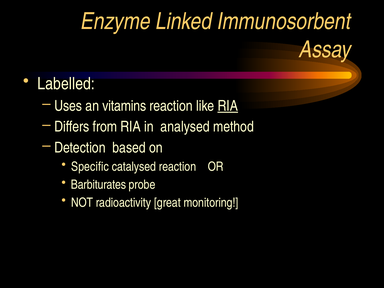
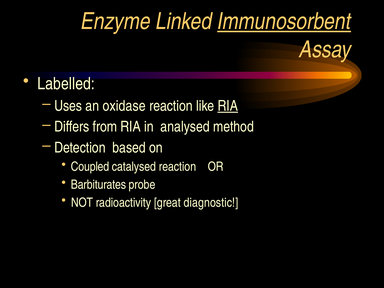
Immunosorbent underline: none -> present (284, 21)
vitamins: vitamins -> oxidase (124, 106)
Specific: Specific -> Coupled (90, 167)
monitoring: monitoring -> diagnostic (211, 203)
